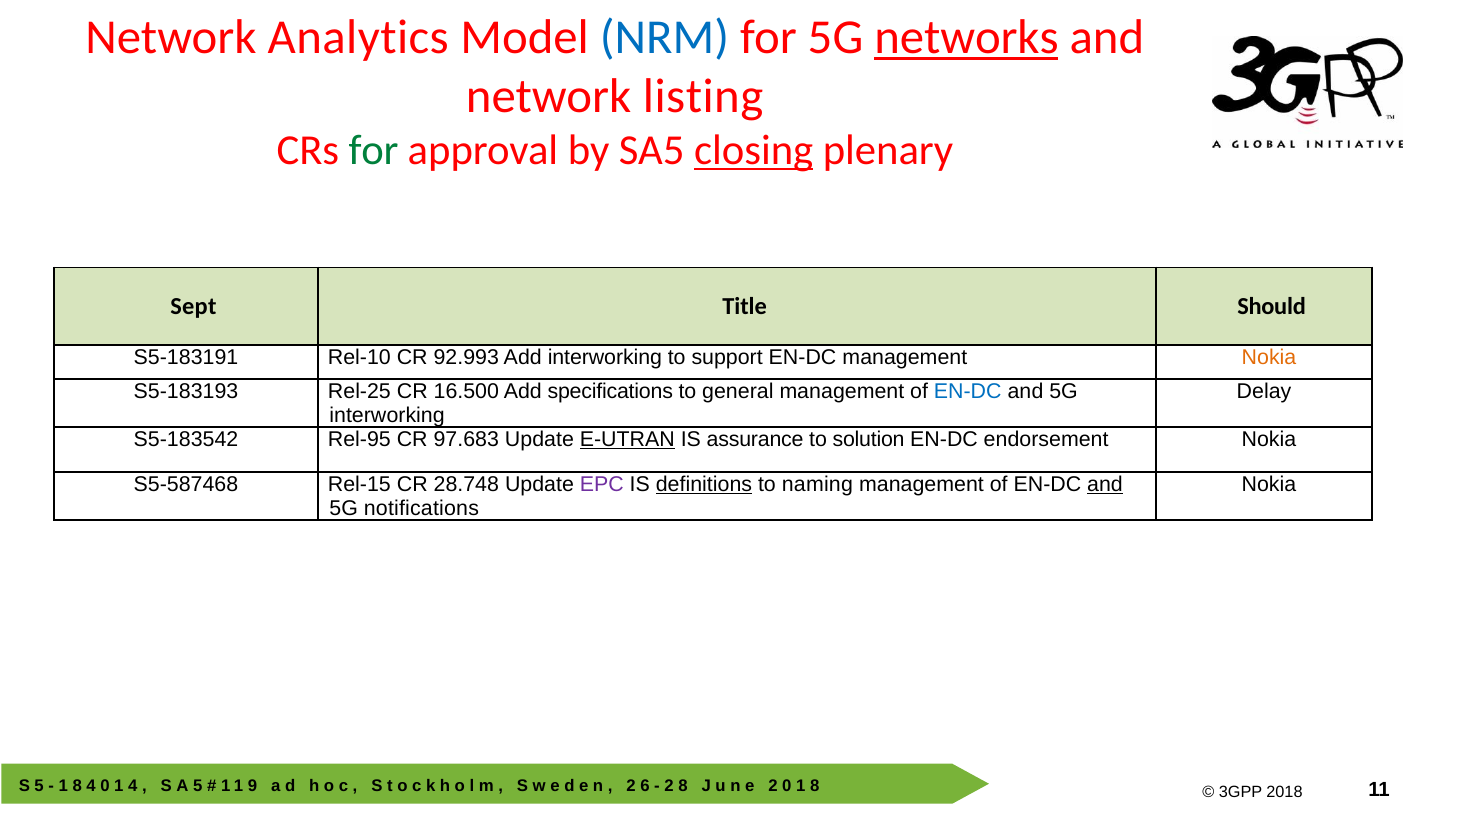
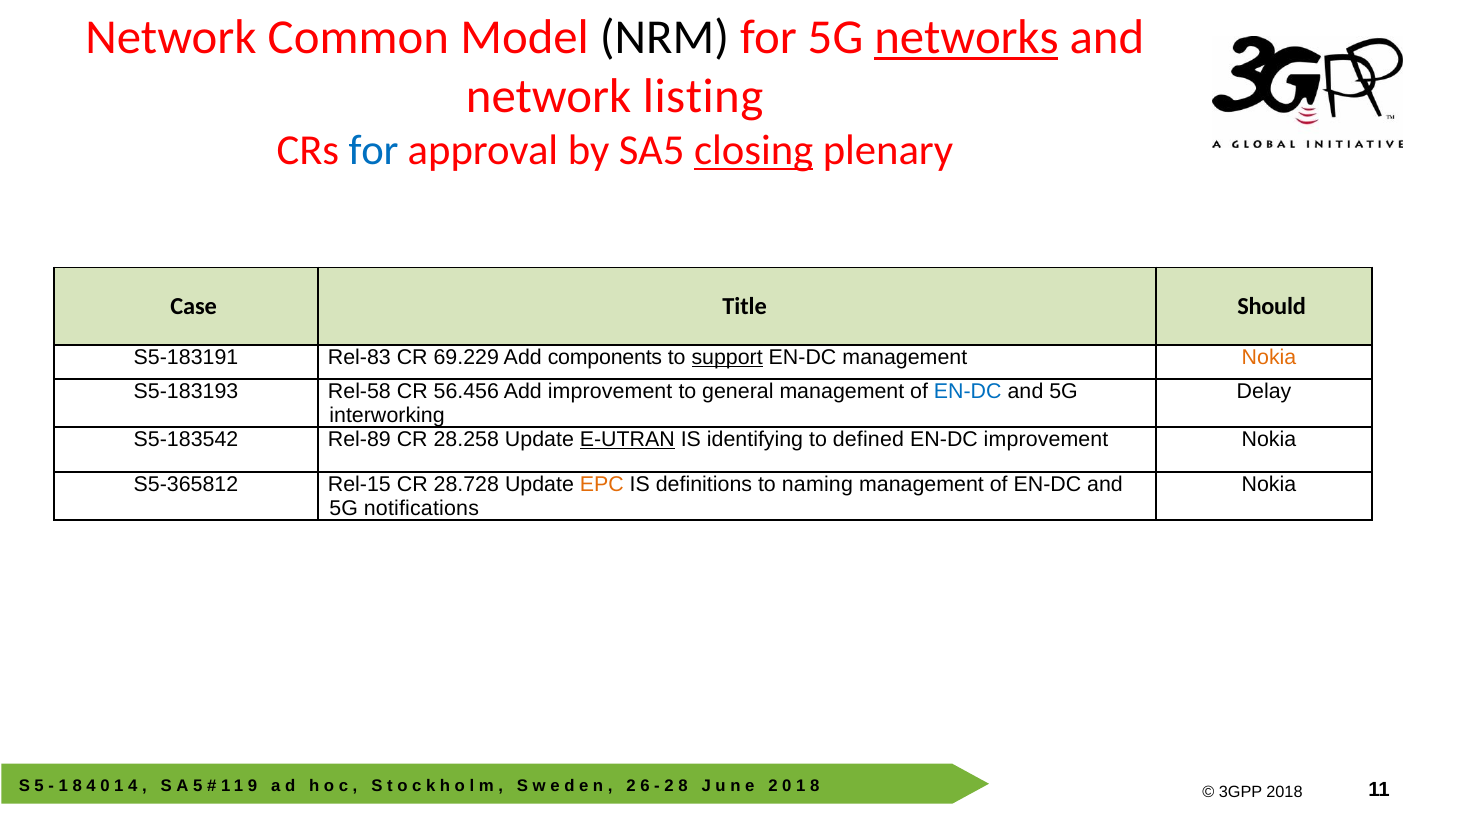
Analytics: Analytics -> Common (358, 38)
NRM colour: blue -> black (664, 38)
for colour: green -> blue (374, 151)
Sept: Sept -> Case (194, 307)
Rel-10: Rel-10 -> Rel-83 (359, 358)
92.993: 92.993 -> 69.229 (466, 358)
Add interworking: interworking -> components (605, 358)
support underline: none -> present (727, 358)
Rel-25: Rel-25 -> Rel-58 (359, 392)
16.500: 16.500 -> 56.456 (466, 392)
Add specifications: specifications -> improvement (610, 392)
Rel-95: Rel-95 -> Rel-89 (359, 440)
97.683: 97.683 -> 28.258 (466, 440)
assurance: assurance -> identifying (755, 440)
solution: solution -> defined (868, 440)
EN-DC endorsement: endorsement -> improvement (1046, 440)
S5‑587468: S5‑587468 -> S5‑365812 (186, 484)
28.748: 28.748 -> 28.728 (466, 484)
EPC colour: purple -> orange (602, 484)
definitions underline: present -> none (704, 484)
and underline: present -> none (1105, 484)
